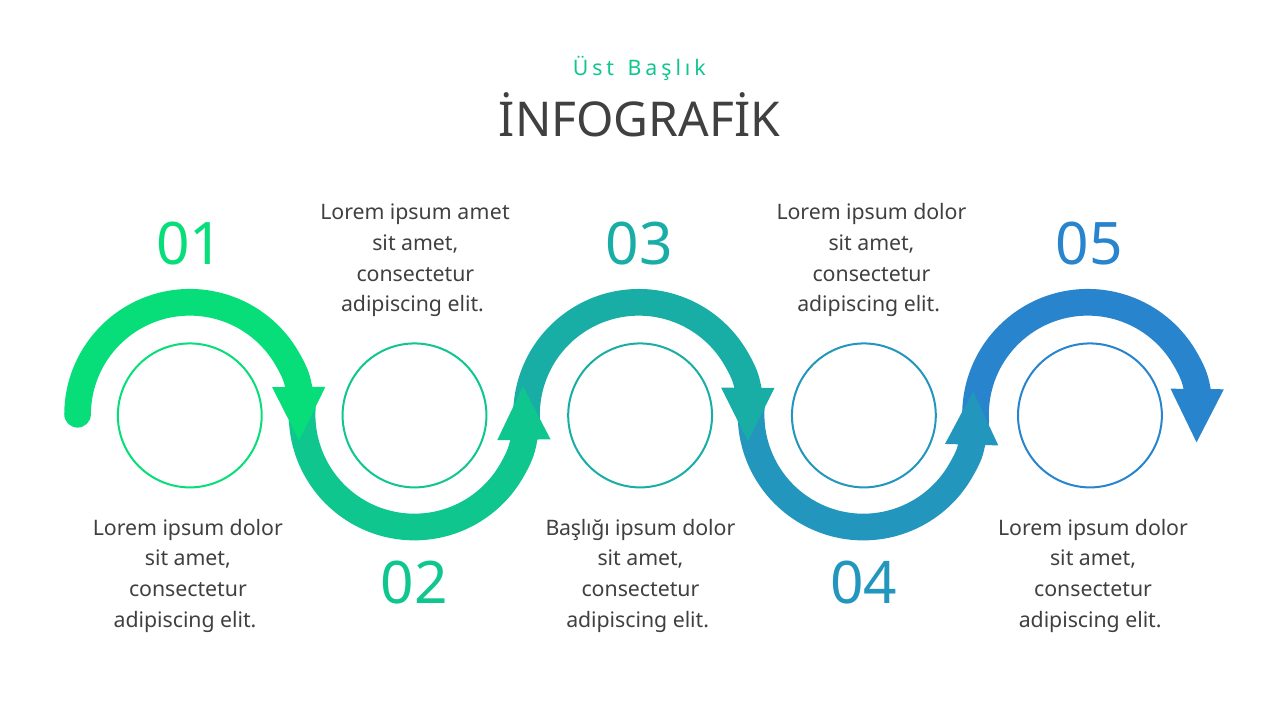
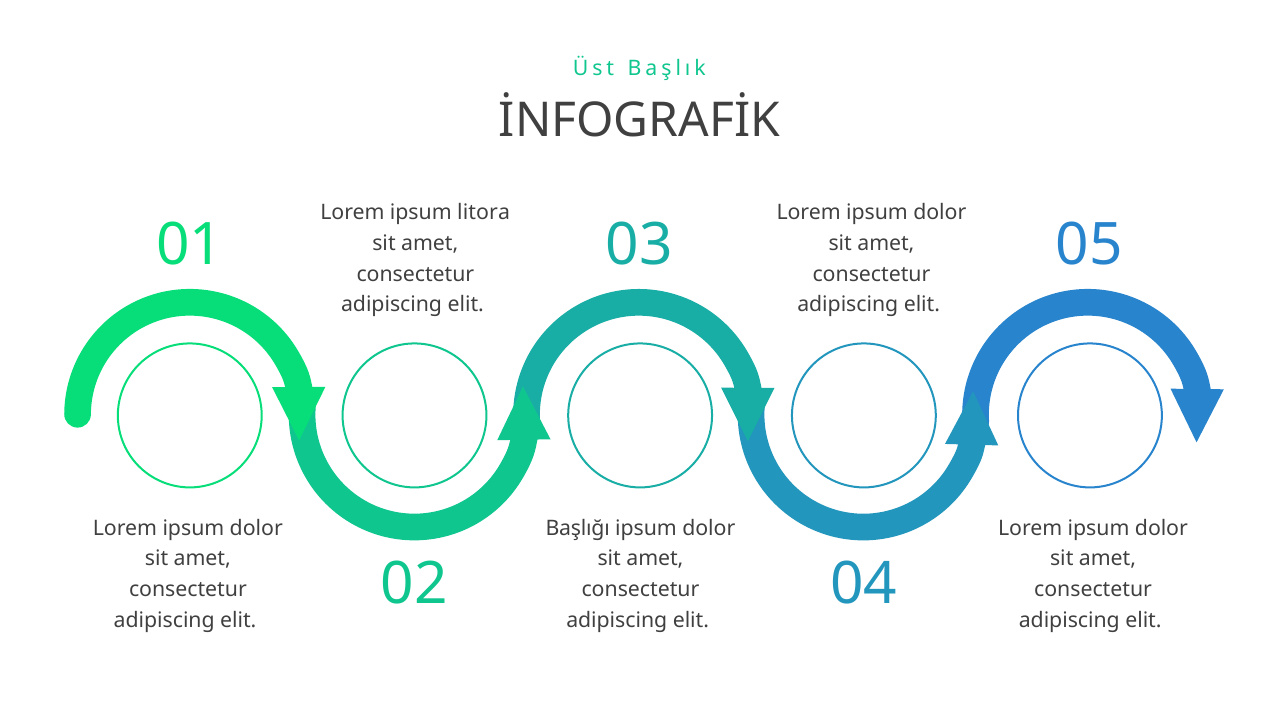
ipsum amet: amet -> litora (484, 213)
